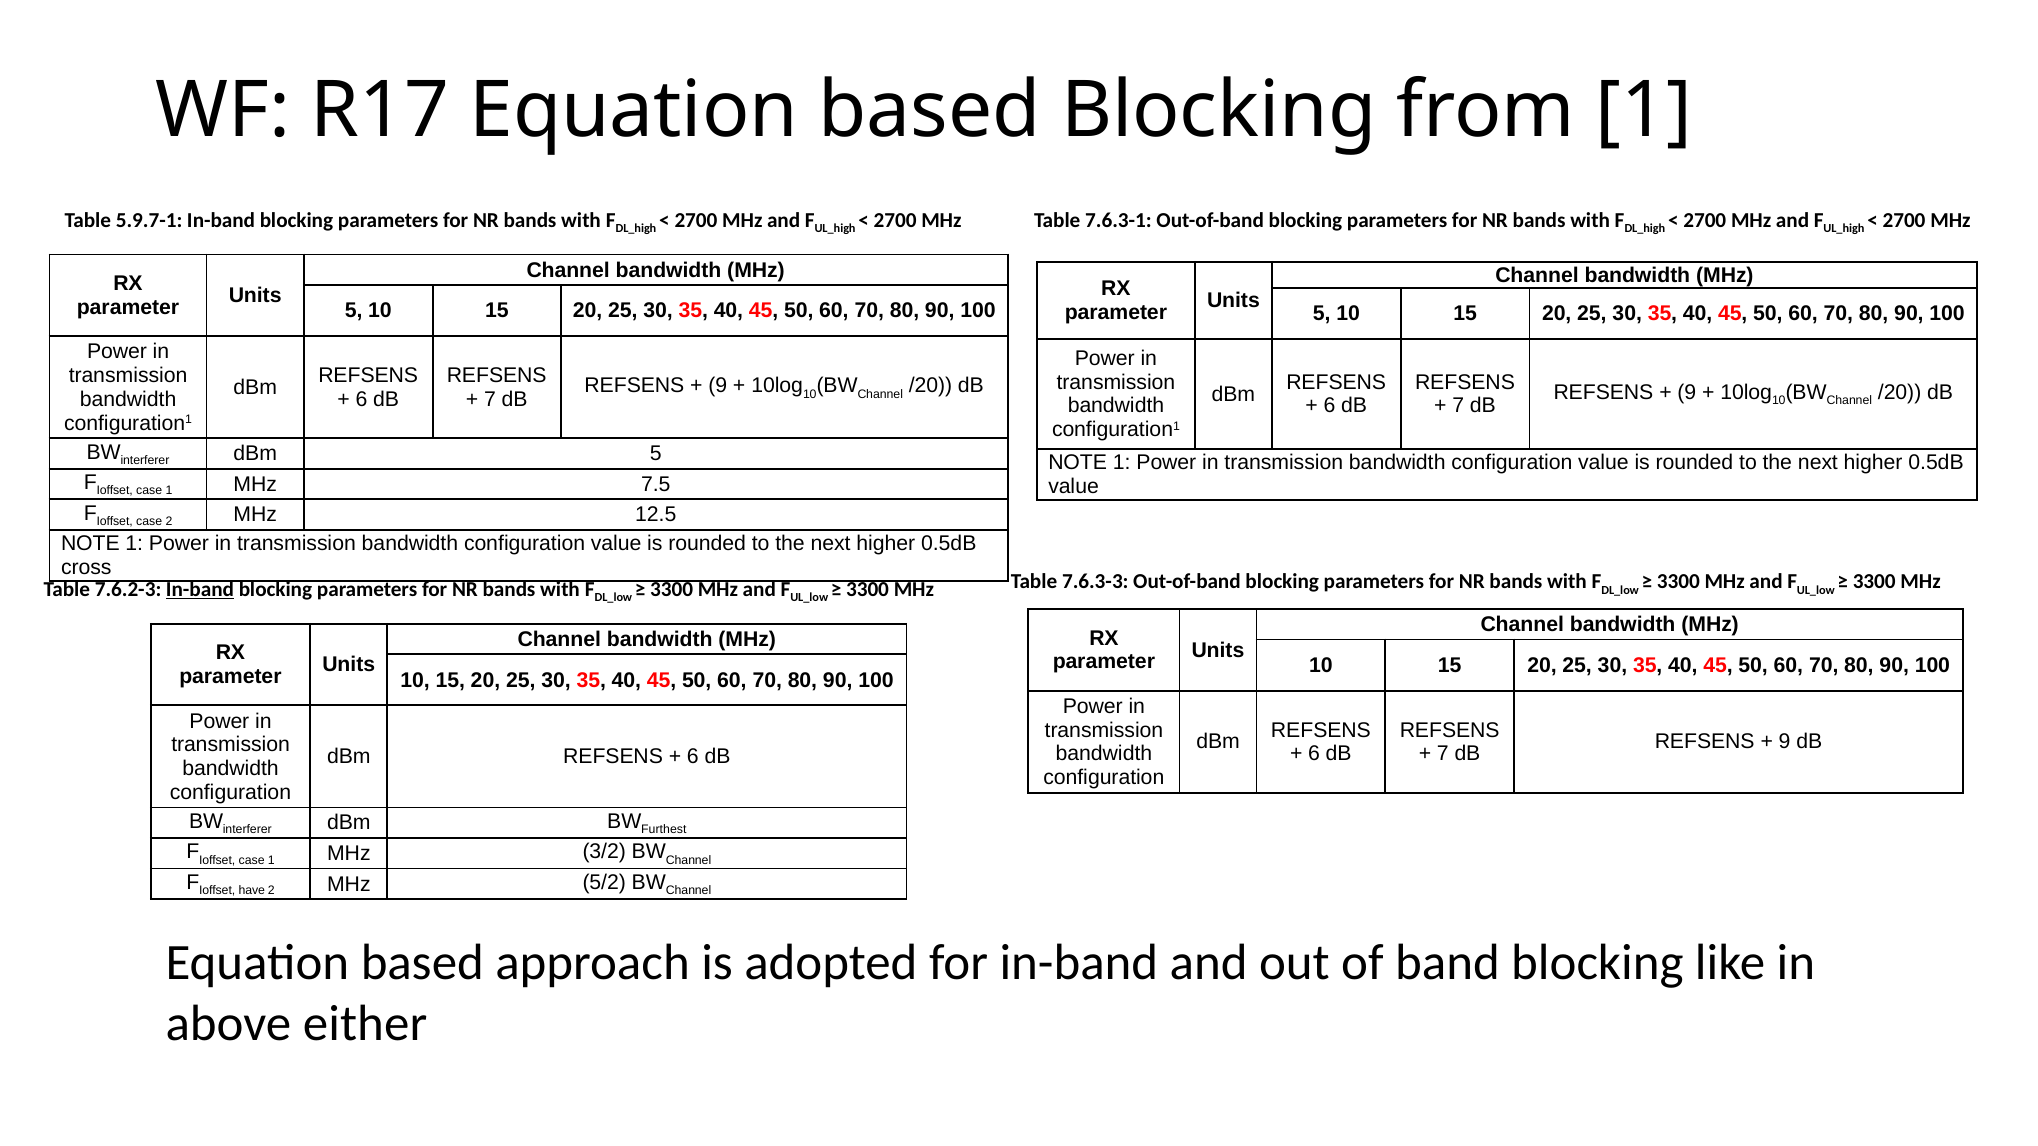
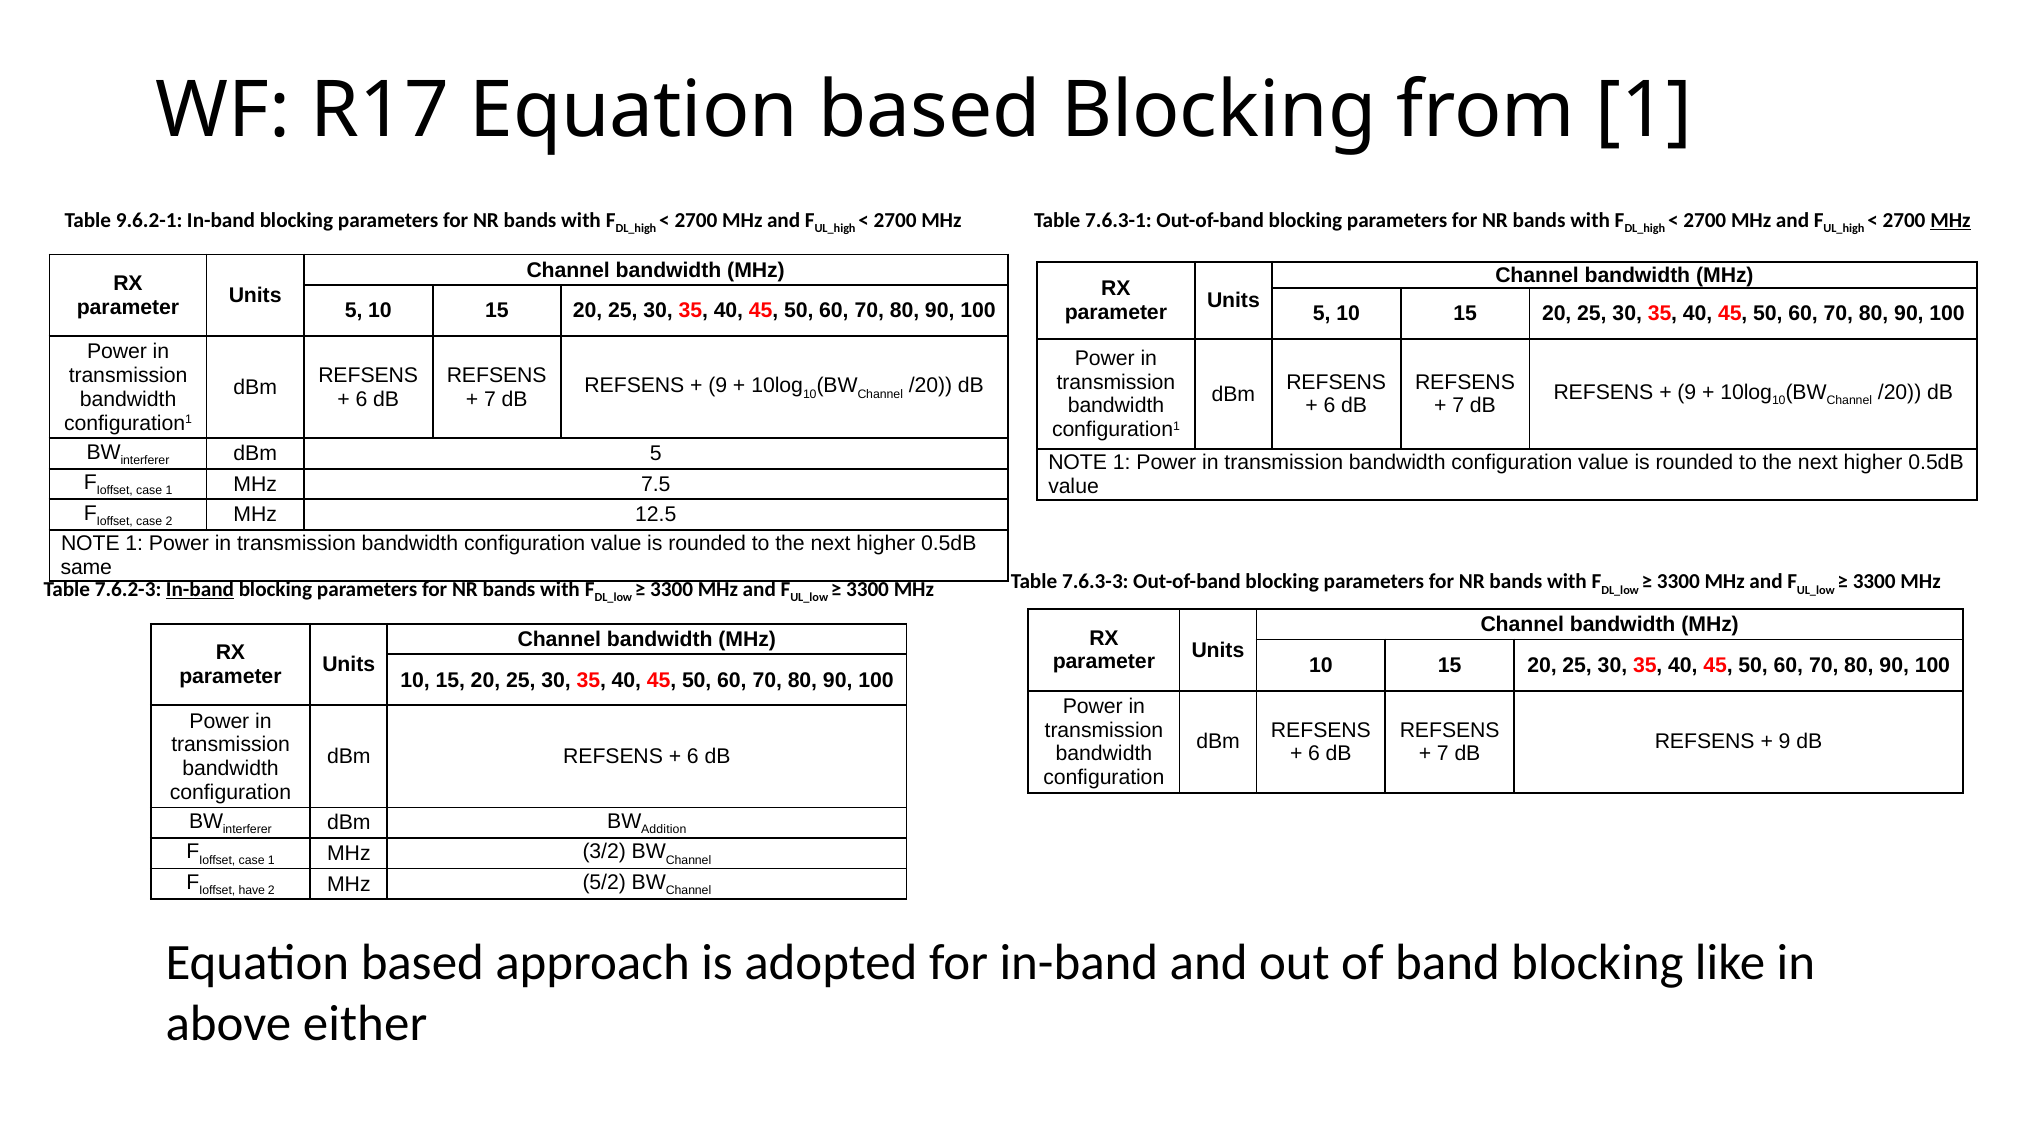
5.9.7-1: 5.9.7-1 -> 9.6.2-1 (149, 220)
MHz underline: none -> present (1950, 220)
cross: cross -> same (86, 568)
Furthest: Furthest -> Addition (664, 830)
